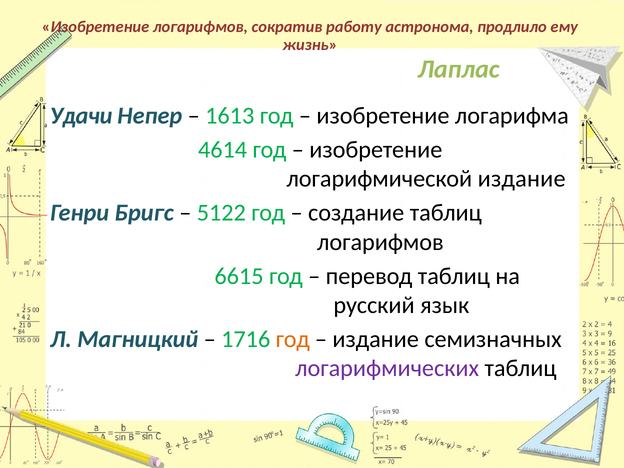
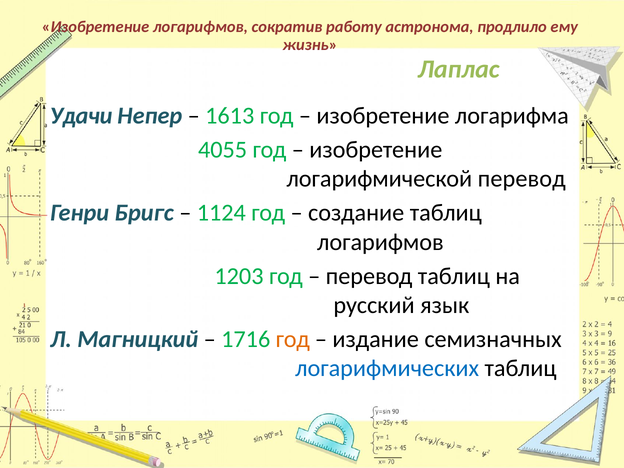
4614: 4614 -> 4055 (223, 150)
логарифмической издание: издание -> перевод (522, 179)
5122: 5122 -> 1124 (221, 213)
6615: 6615 -> 1203 (239, 276)
логарифмических colour: purple -> blue (387, 368)
